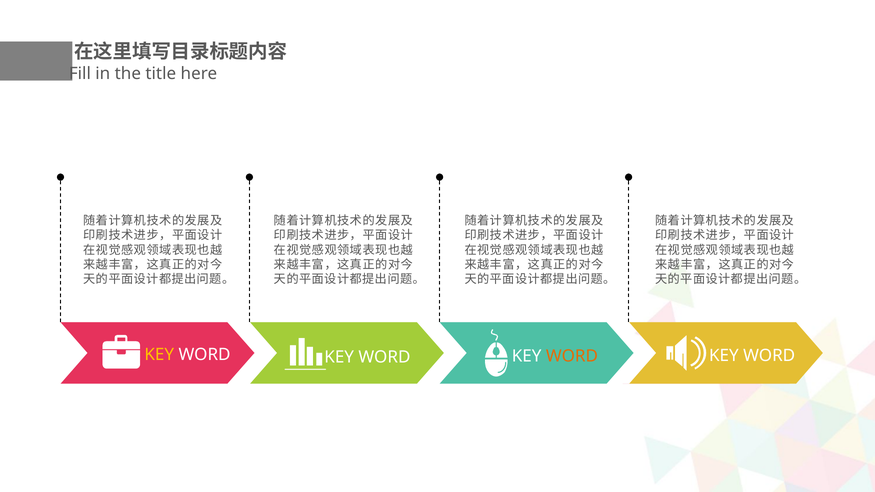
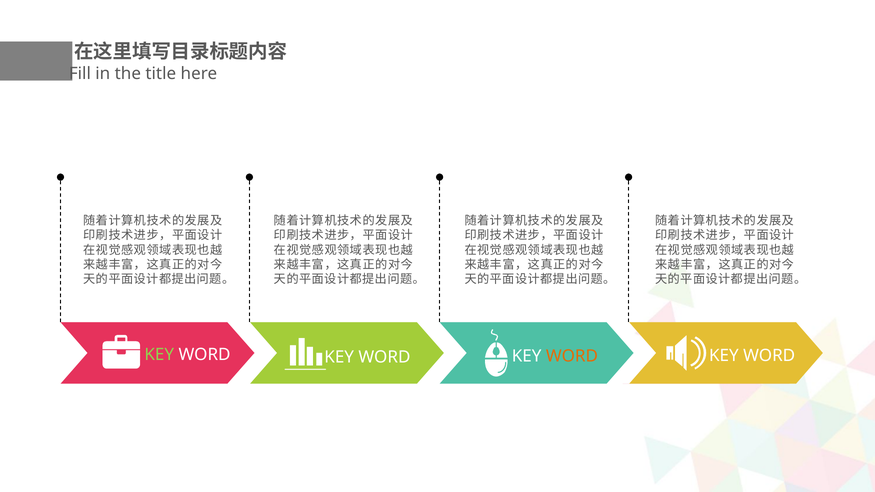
KEY colour: yellow -> light green (159, 355)
